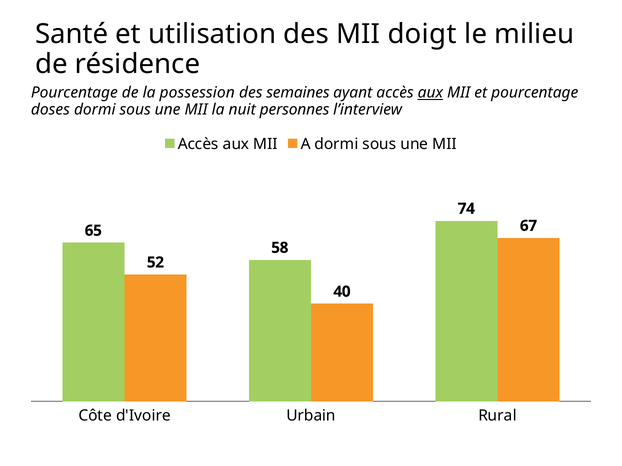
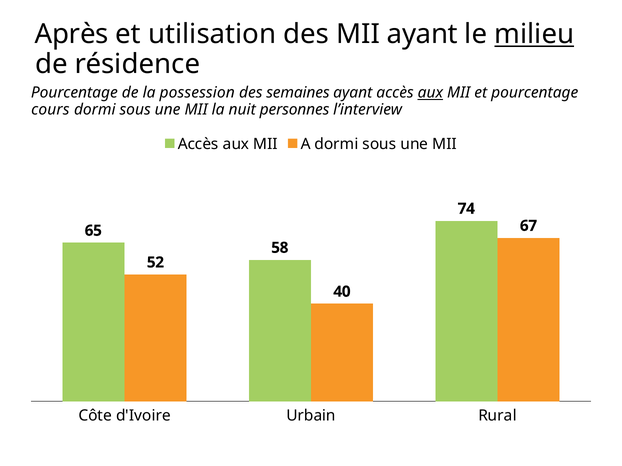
Santé: Santé -> Après (72, 34)
MII doigt: doigt -> ayant (422, 34)
milieu underline: none -> present (534, 34)
doses: doses -> cours (50, 110)
